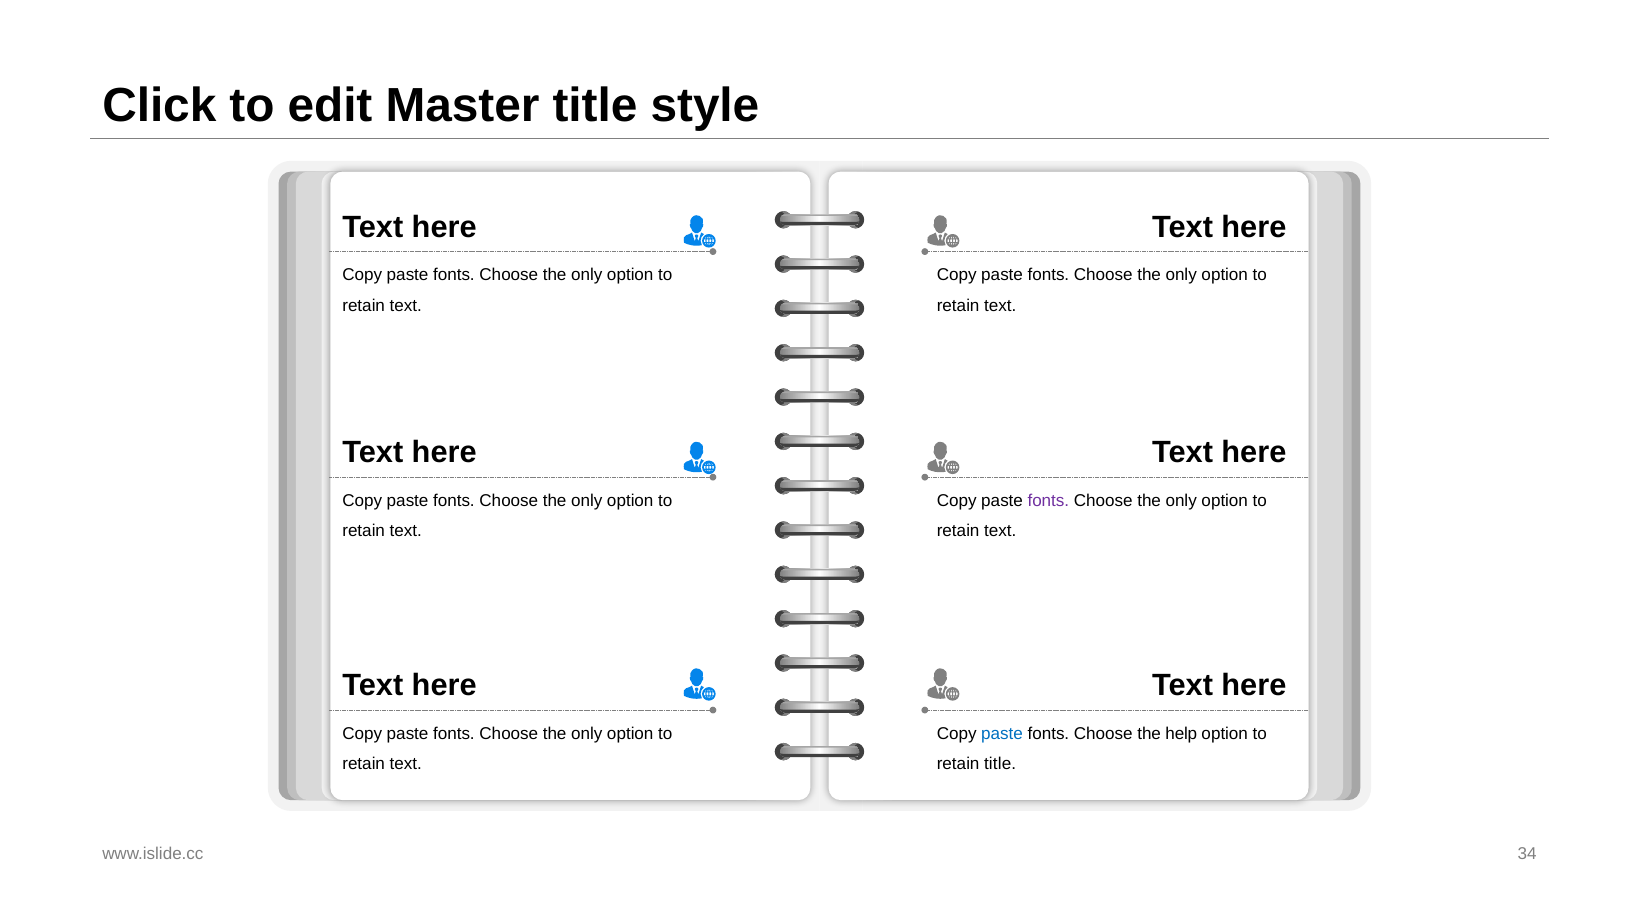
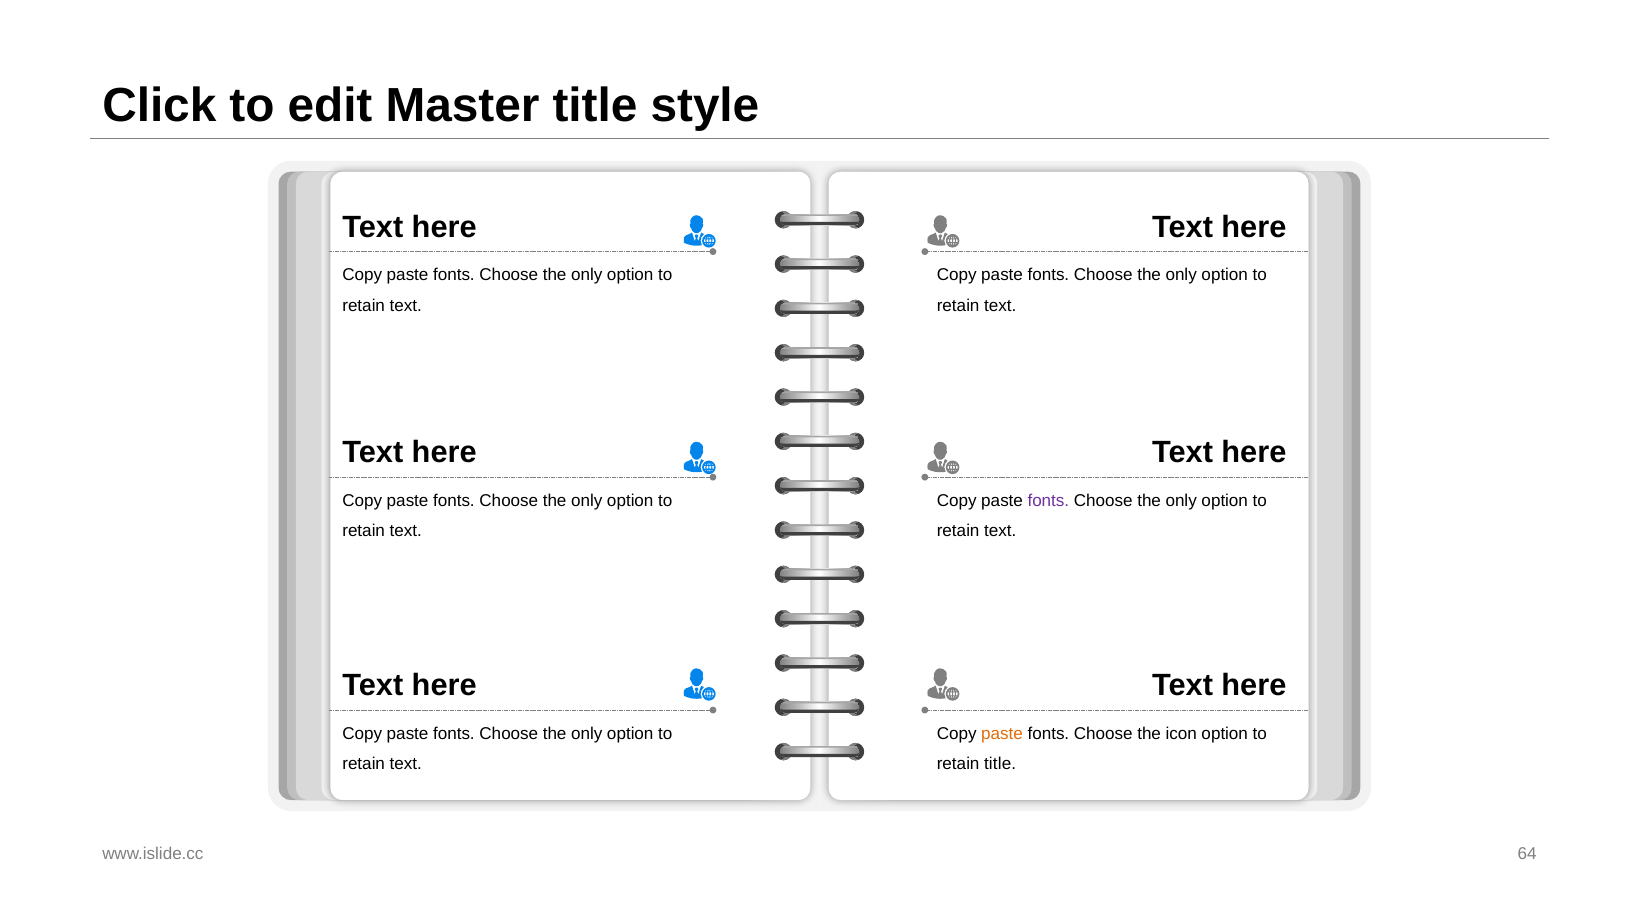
paste colour: blue -> orange (1002, 734)
help: help -> icon (1181, 734)
34: 34 -> 64 (1527, 854)
